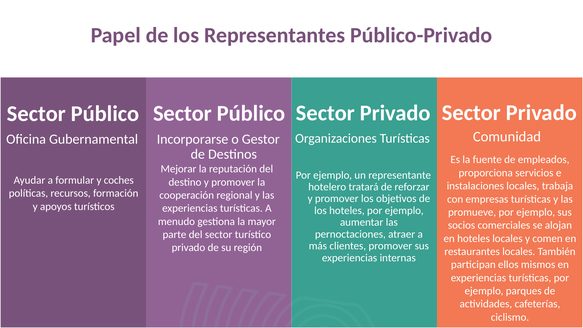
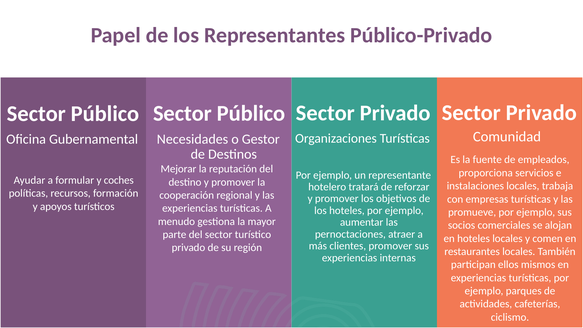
Incorporarse: Incorporarse -> Necesidades (193, 139)
